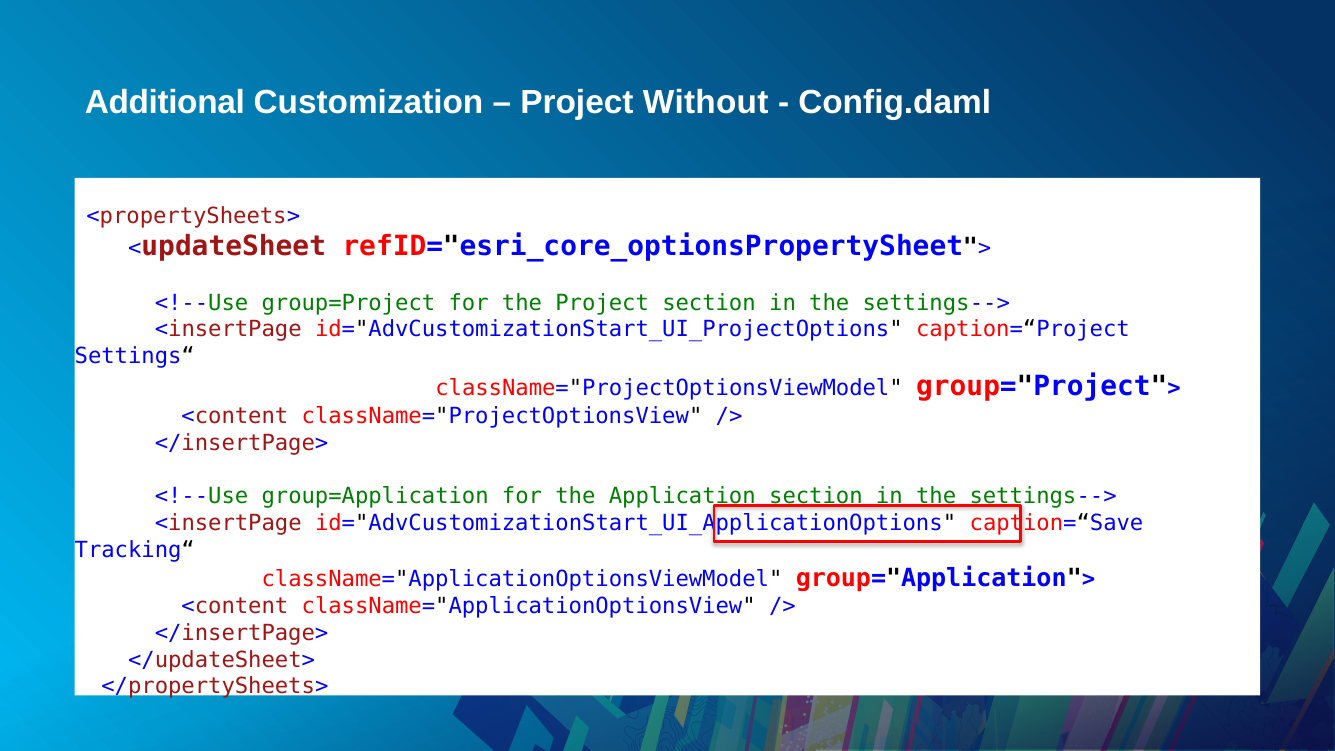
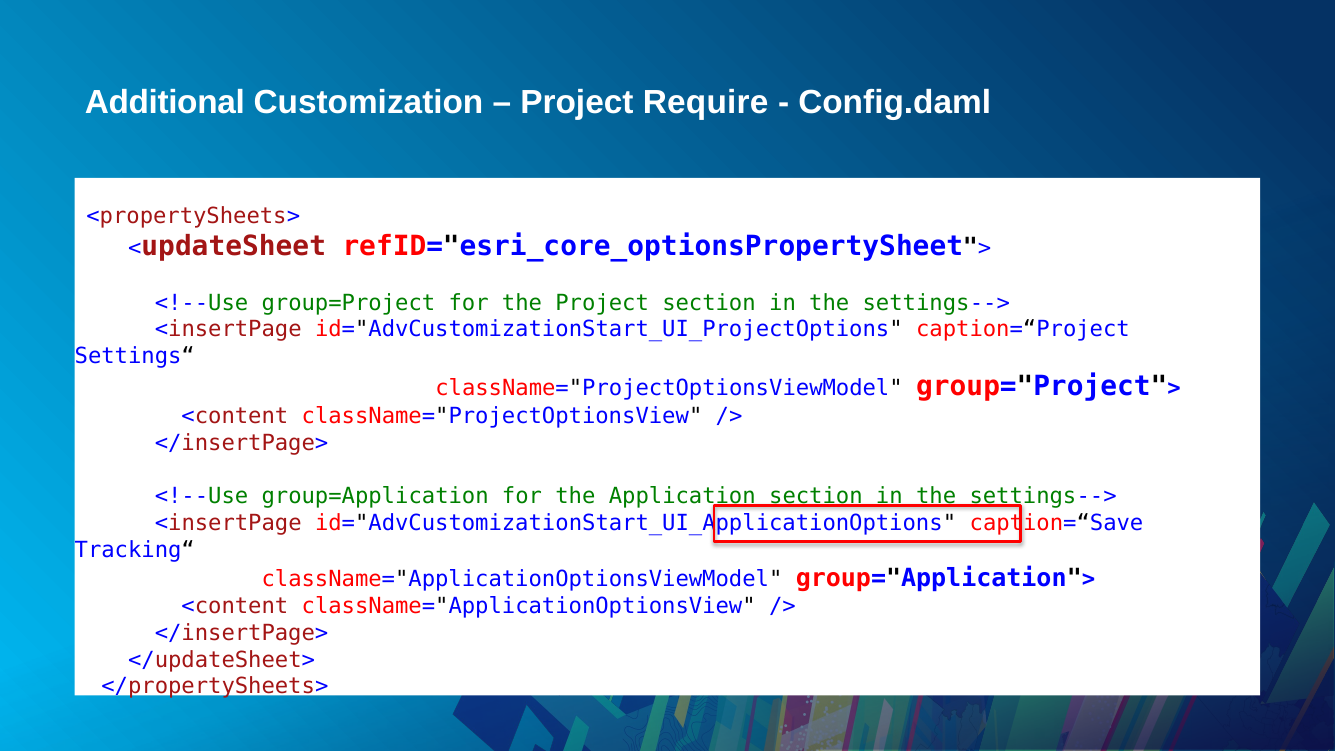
Without: Without -> Require (706, 102)
